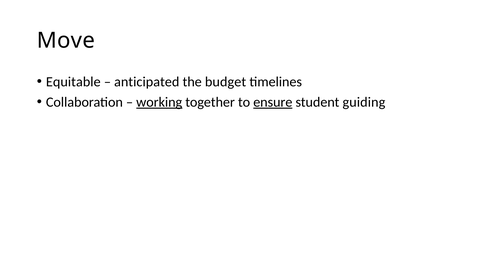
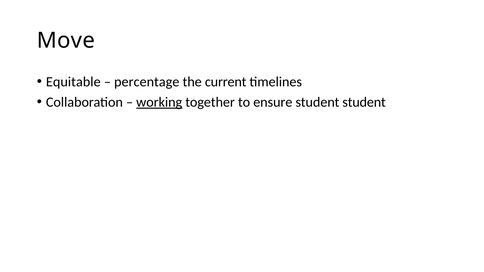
anticipated: anticipated -> percentage (147, 82)
budget: budget -> current (226, 82)
ensure underline: present -> none (273, 102)
student guiding: guiding -> student (364, 102)
